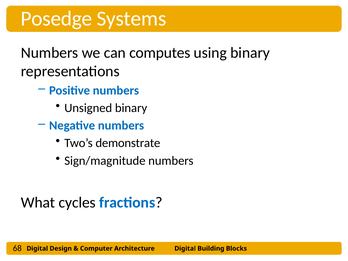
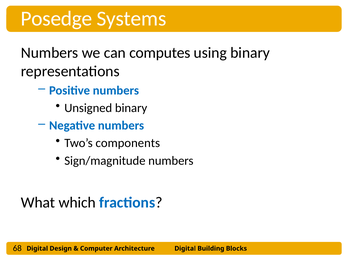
demonstrate: demonstrate -> components (128, 143)
cycles: cycles -> which (77, 202)
